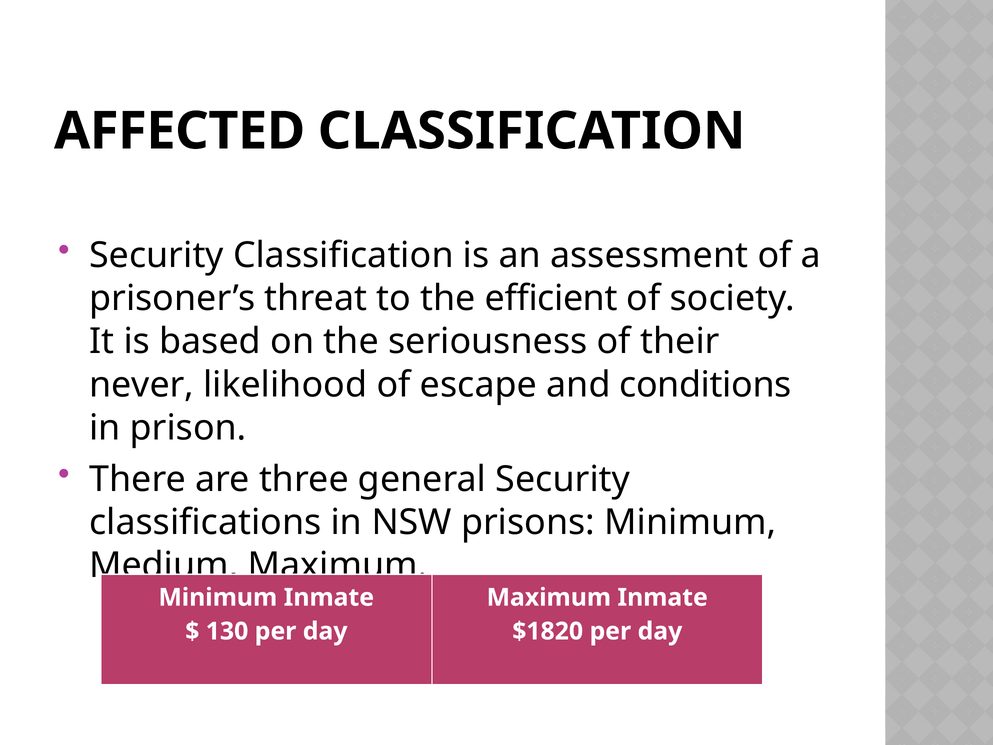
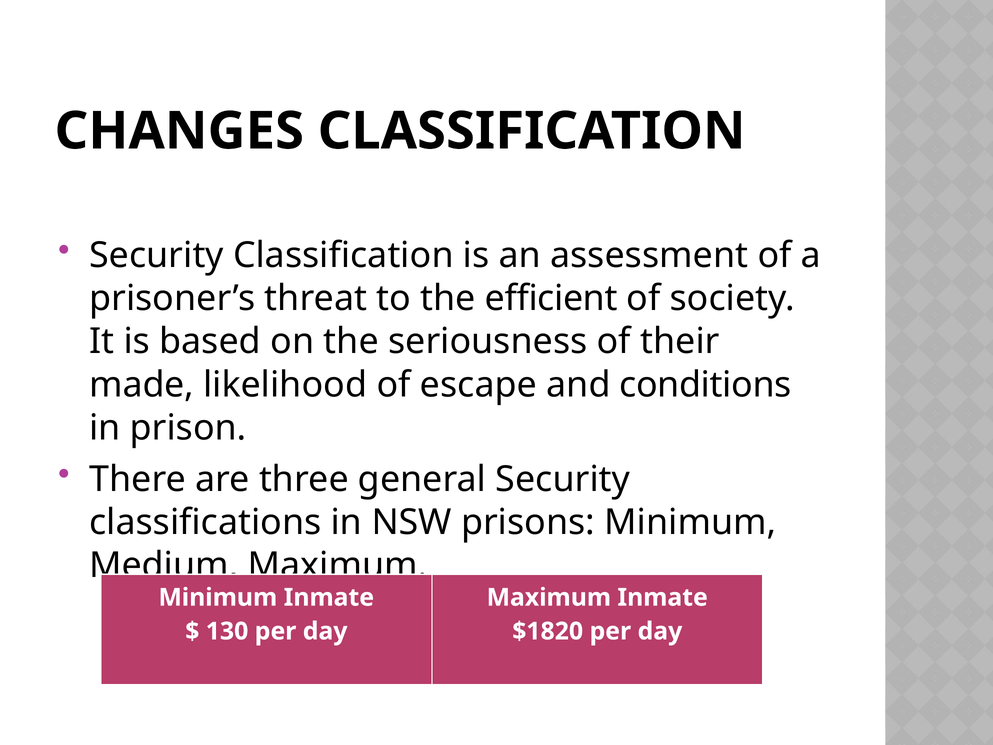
AFFECTED: AFFECTED -> CHANGES (179, 131)
never: never -> made (142, 385)
